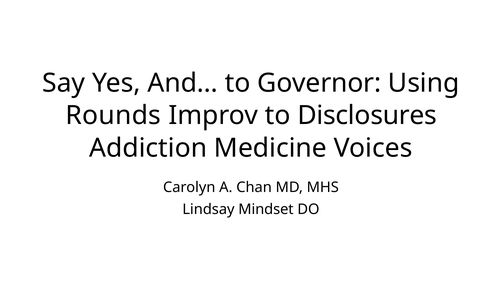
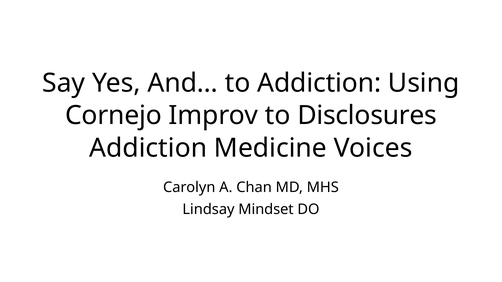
to Governor: Governor -> Addiction (319, 83)
Rounds: Rounds -> Cornejo (113, 116)
